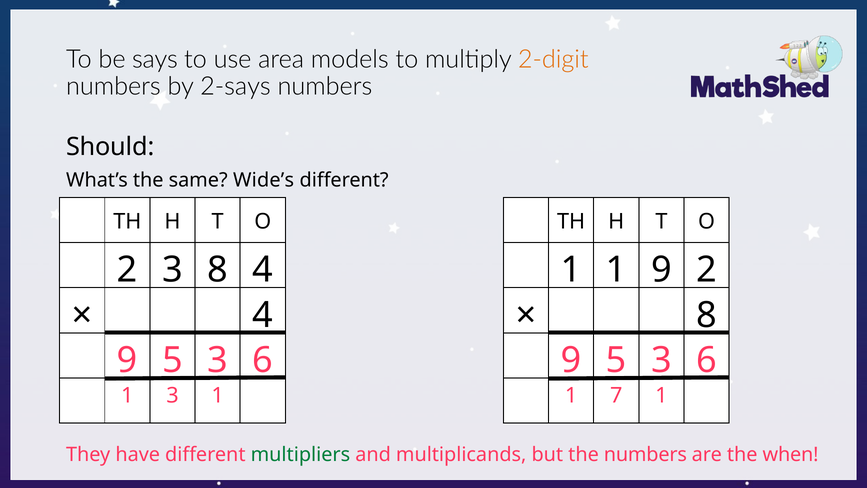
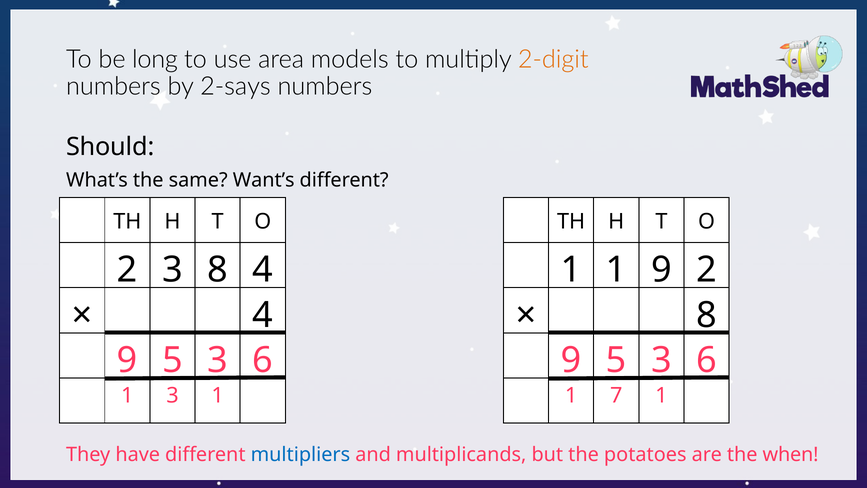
says: says -> long (155, 59)
Wide’s: Wide’s -> Want’s (264, 180)
multipliers colour: green -> blue (300, 454)
the numbers: numbers -> potatoes (645, 454)
